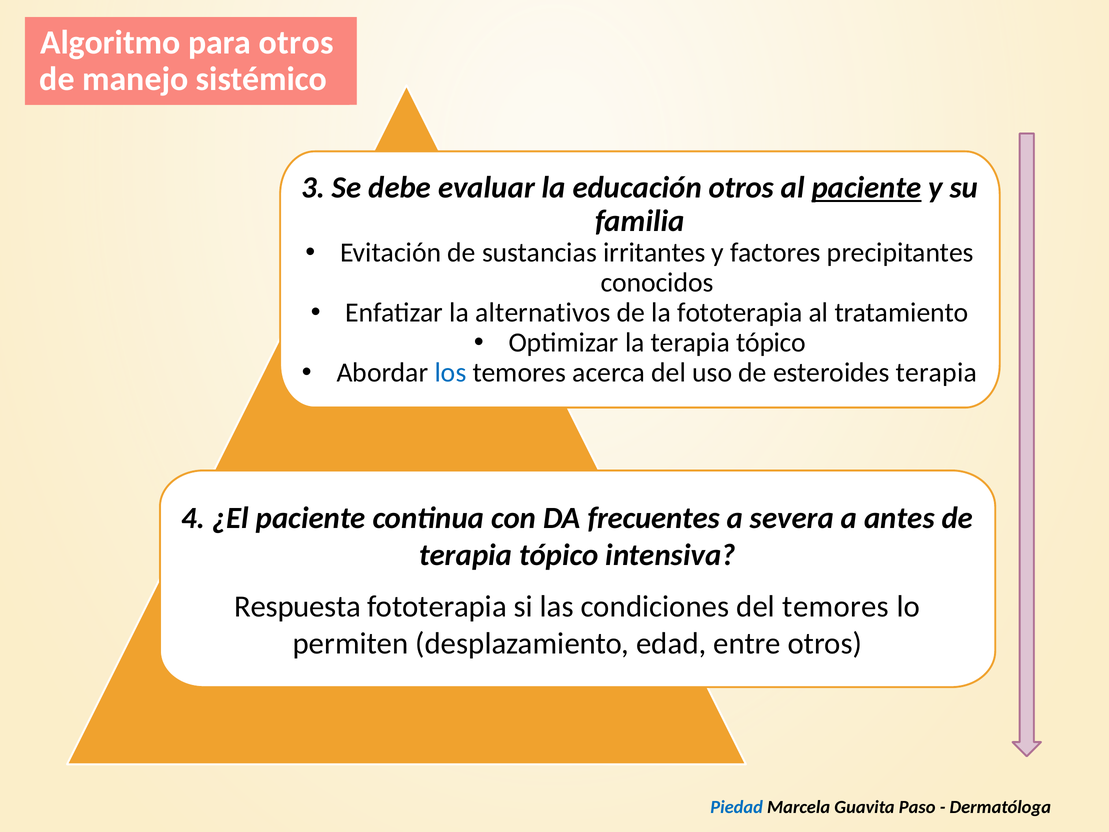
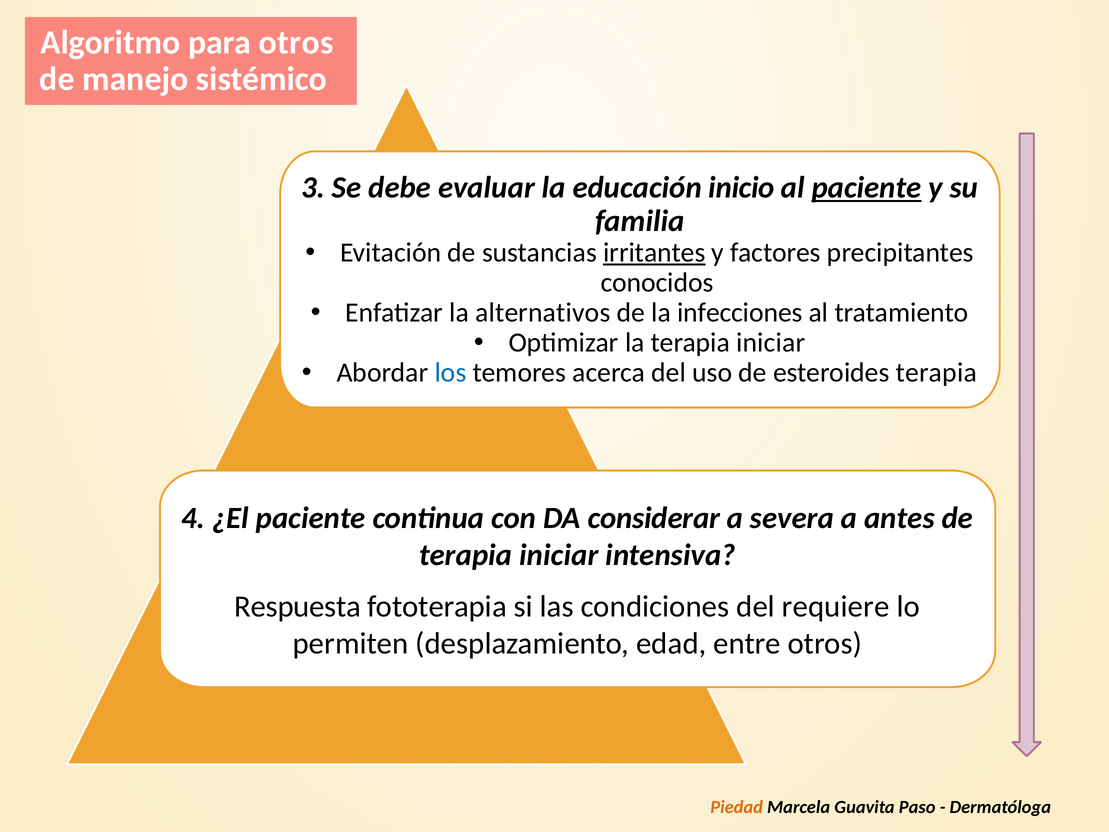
educación otros: otros -> inicio (742, 188)
irritantes underline: none -> present (654, 253)
la fototerapia: fototerapia -> infecciones (740, 312)
la terapia tópico: tópico -> iniciar (771, 342)
frecuentes: frecuentes -> considerar (654, 518)
tópico: tópico -> iniciar (559, 555)
del temores: temores -> requiere (836, 607)
Piedad colour: blue -> orange (737, 807)
